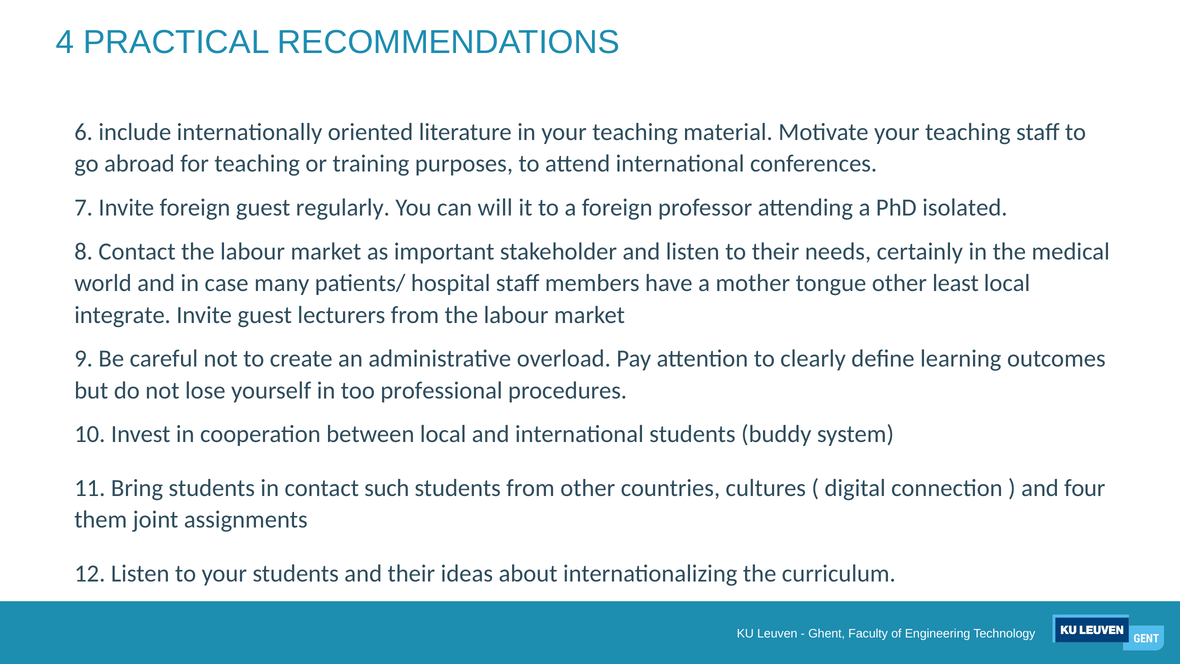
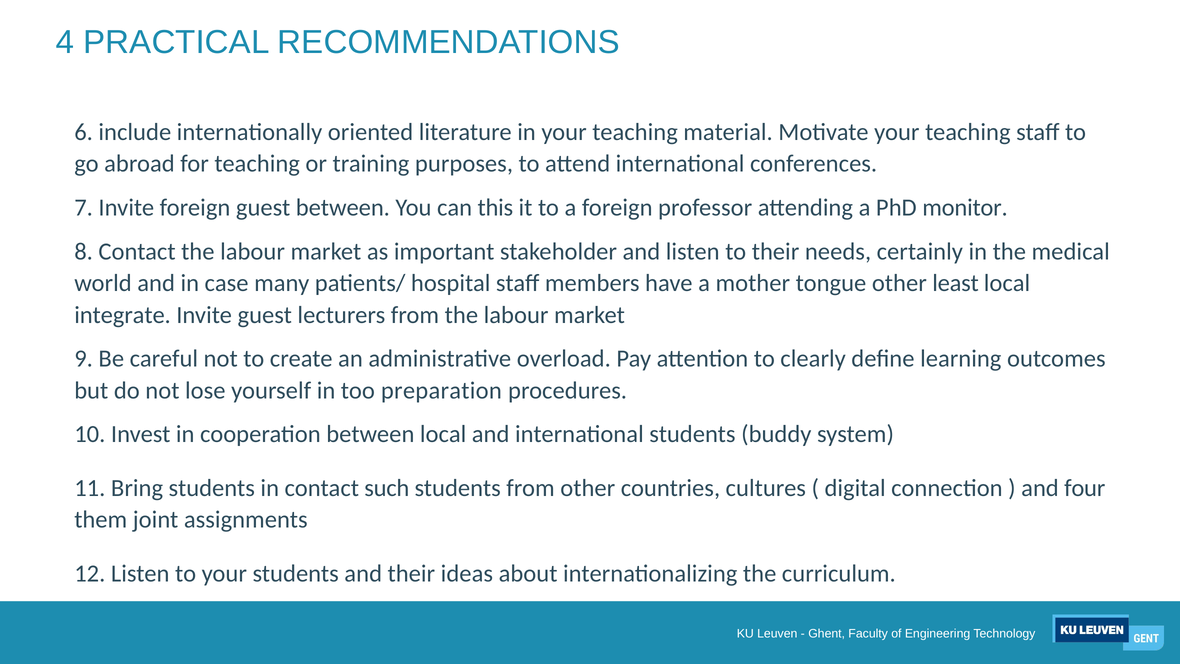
guest regularly: regularly -> between (343, 208)
will: will -> this (495, 208)
isolated: isolated -> monitor (965, 208)
professional: professional -> preparation (441, 390)
